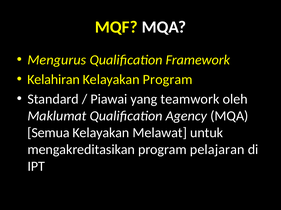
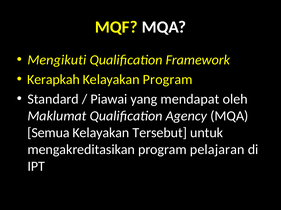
Mengurus: Mengurus -> Mengikuti (57, 60)
Kelahiran: Kelahiran -> Kerapkah (54, 80)
teamwork: teamwork -> mendapat (190, 99)
Melawat: Melawat -> Tersebut (160, 133)
